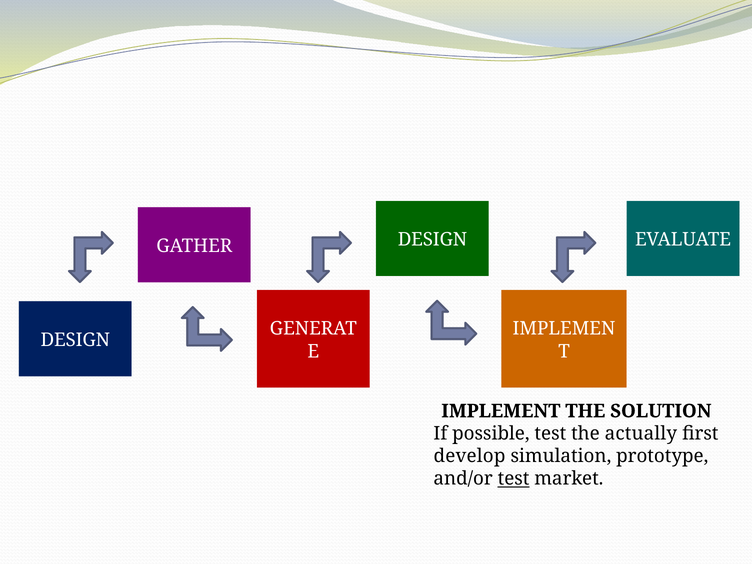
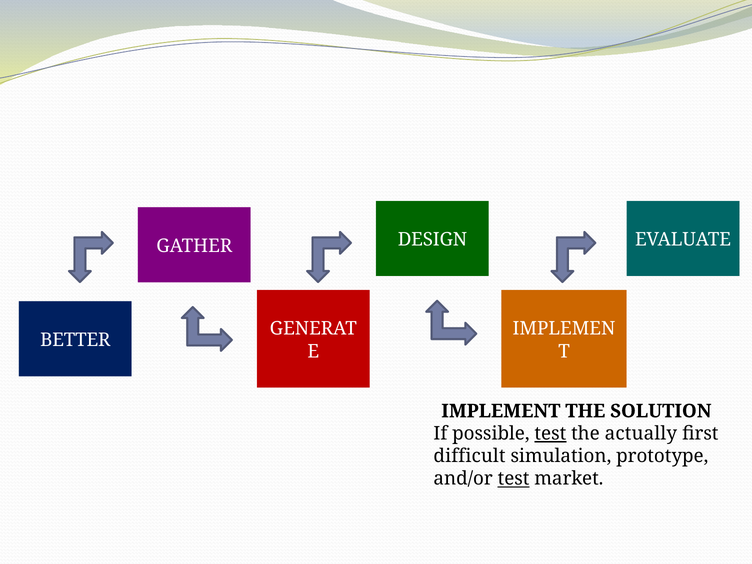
DESIGN: DESIGN -> BETTER (75, 340)
test underline: none -> present (550, 434)
develop: develop -> difficult (470, 456)
